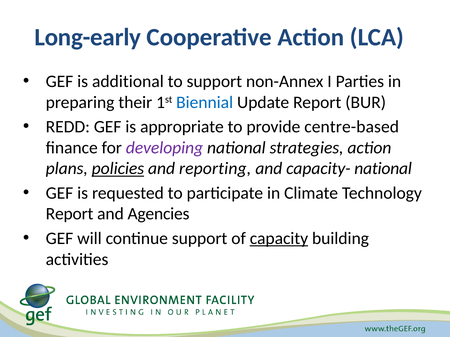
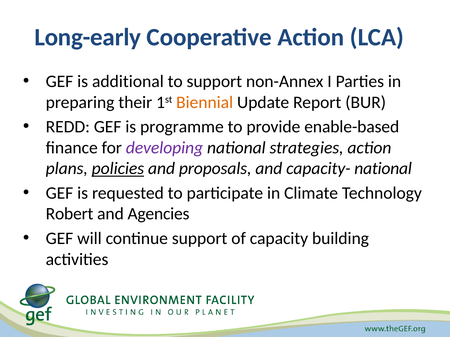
Biennial colour: blue -> orange (205, 102)
appropriate: appropriate -> programme (182, 127)
centre-based: centre-based -> enable-based (352, 127)
reporting: reporting -> proposals (215, 169)
Report: Report -> Robert (70, 214)
capacity underline: present -> none (279, 239)
